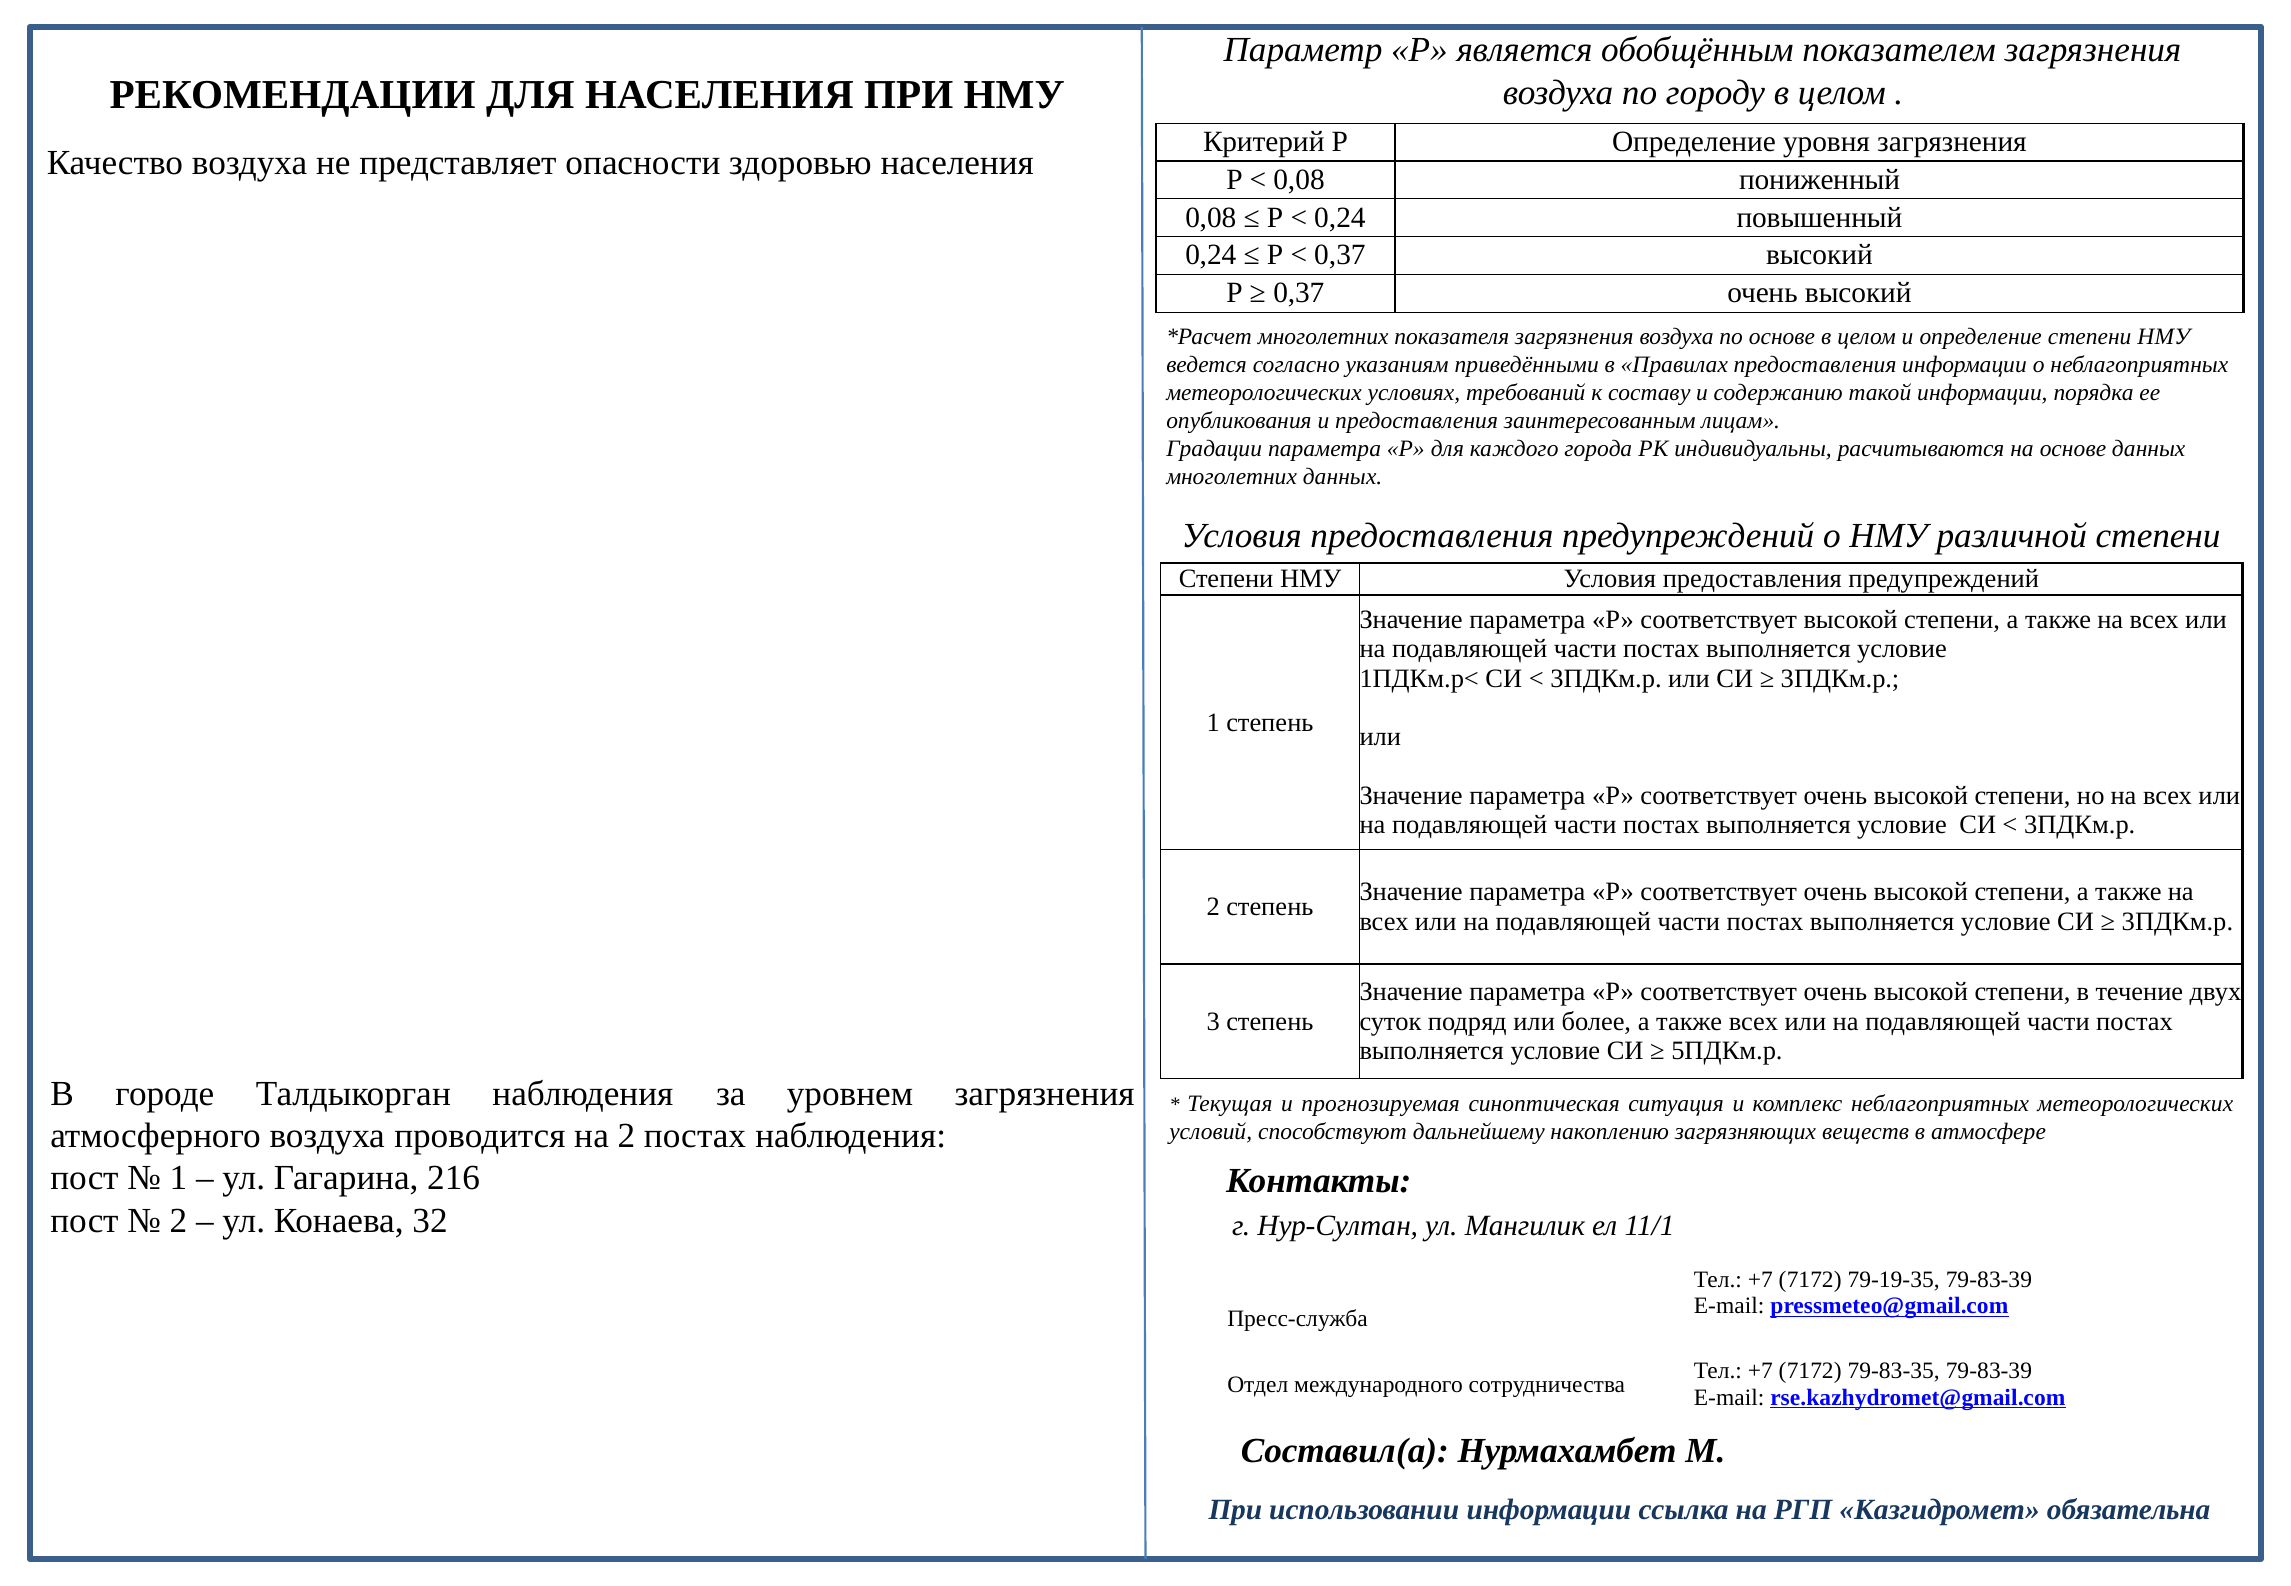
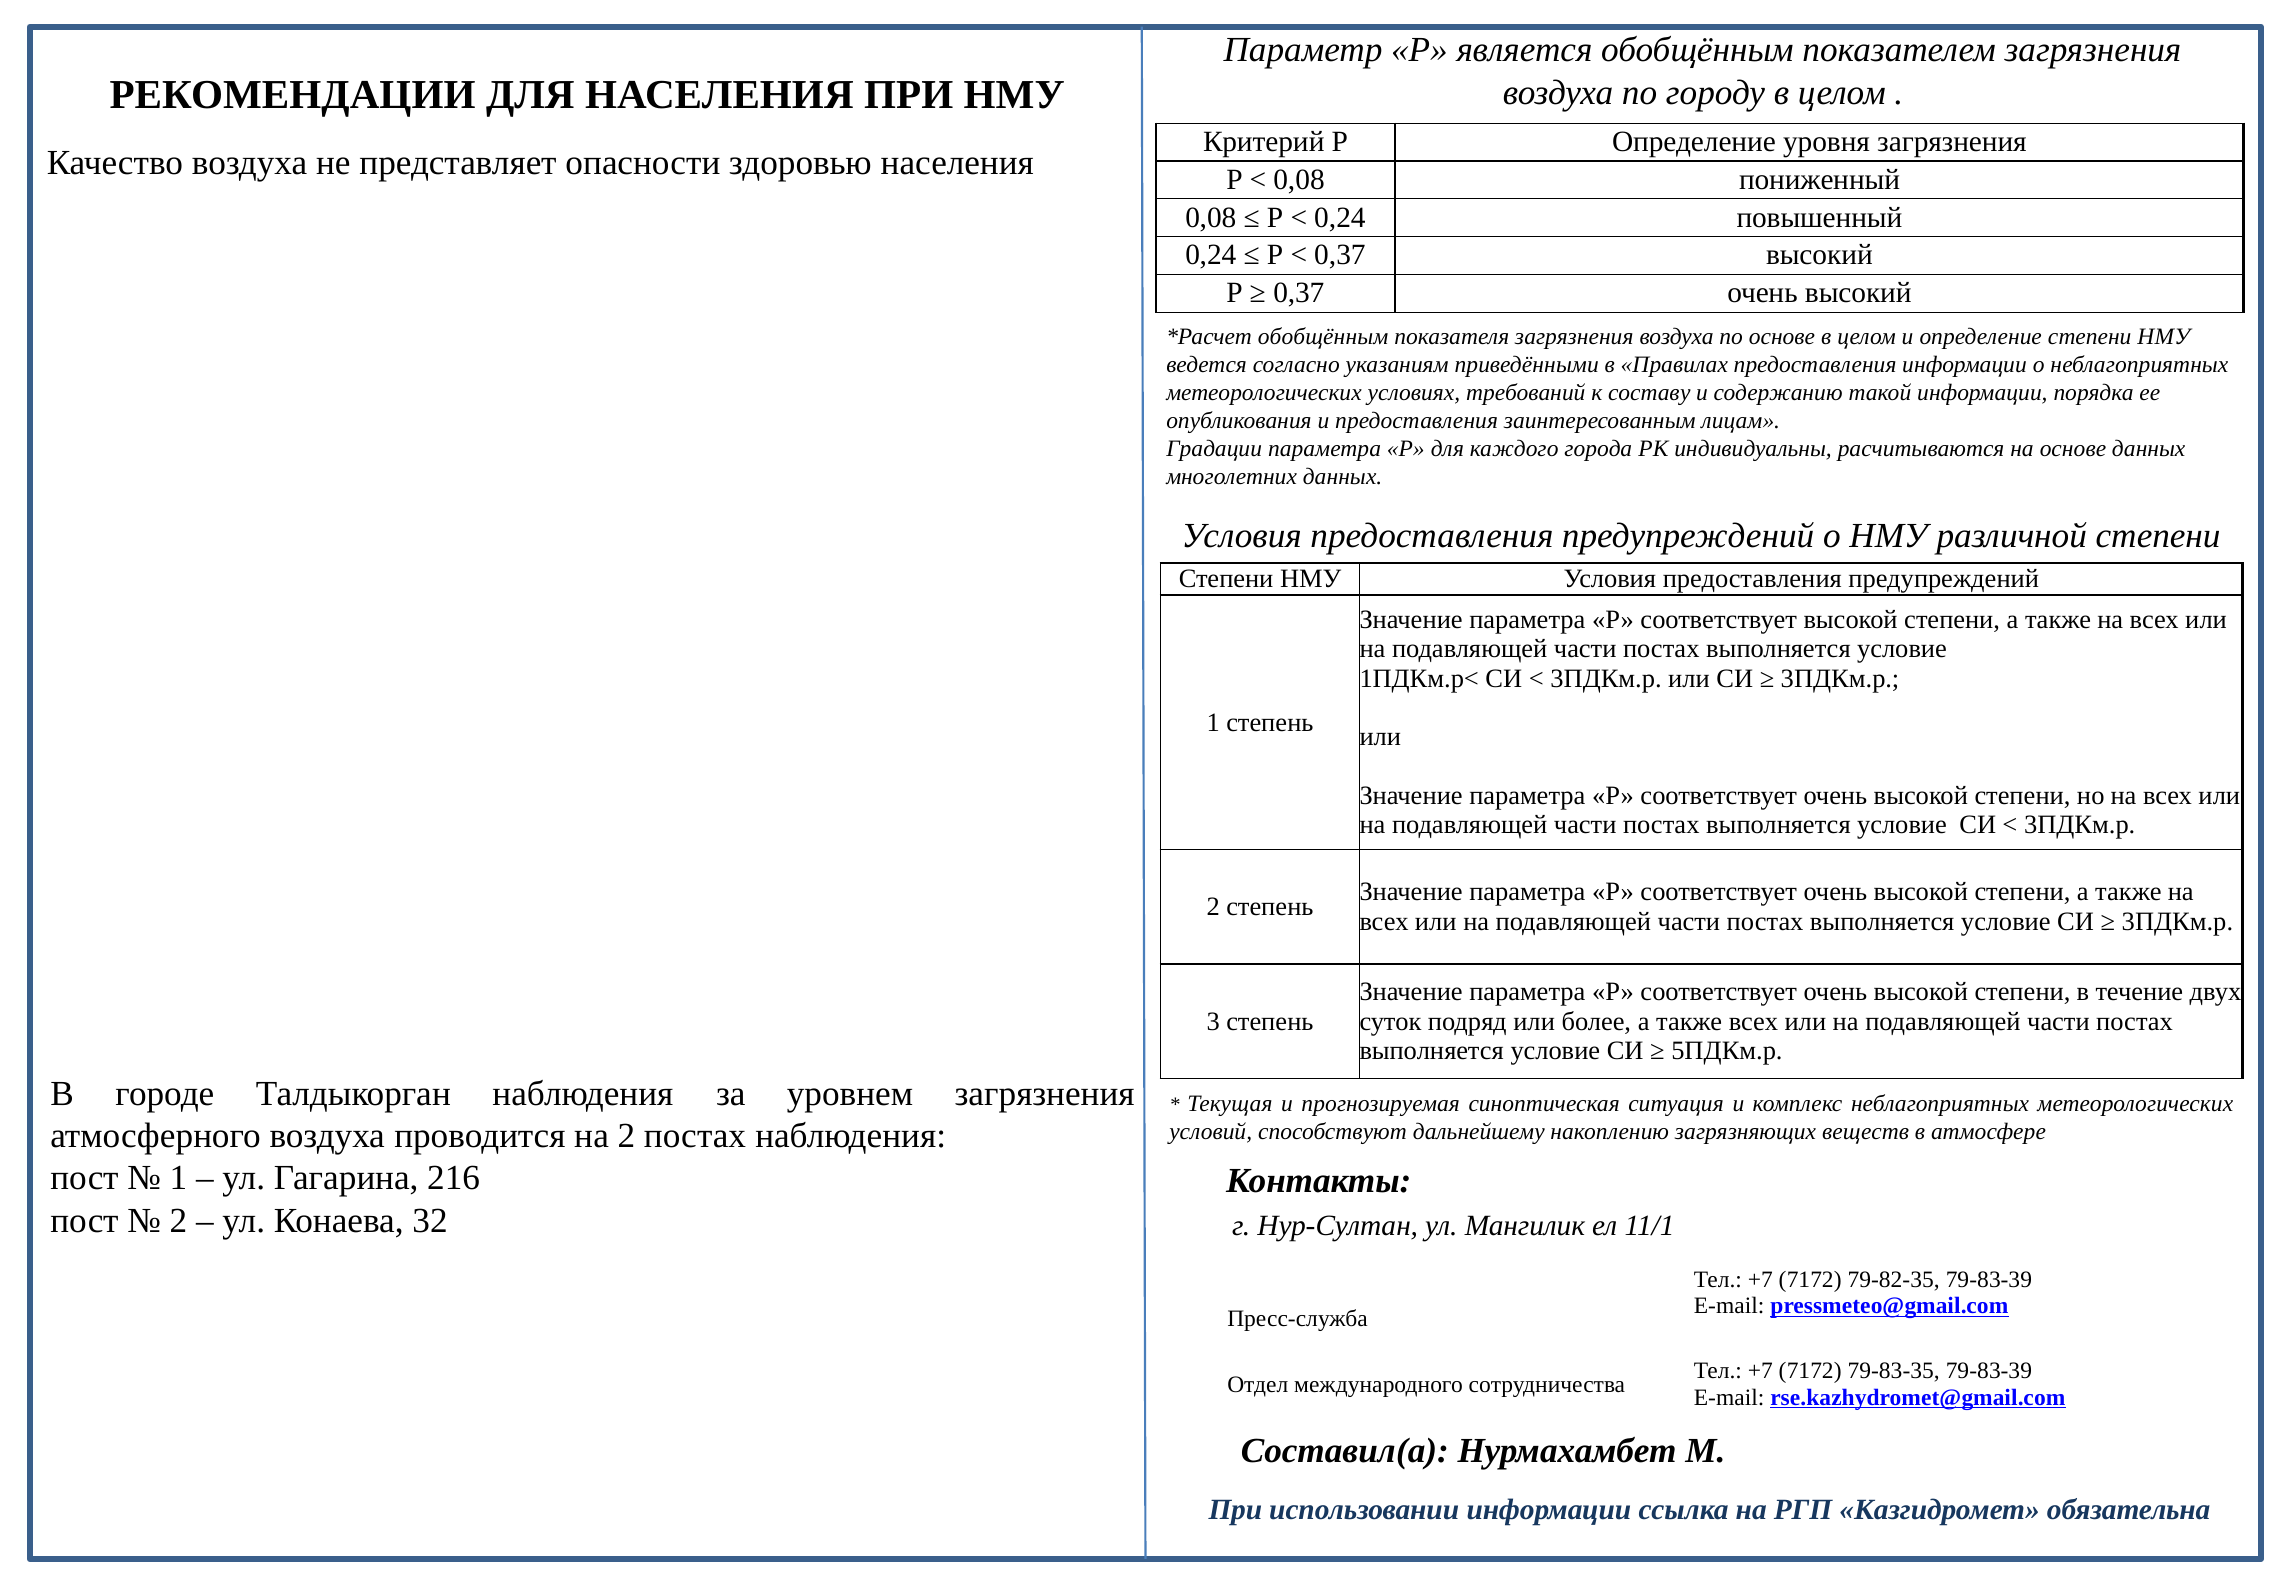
многолетних: многолетних -> обобщённым (1323, 336)
79-19-35: 79-19-35 -> 79-82-35 (1894, 1280)
